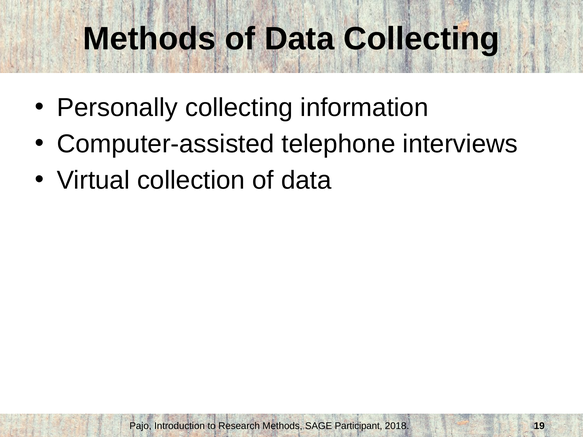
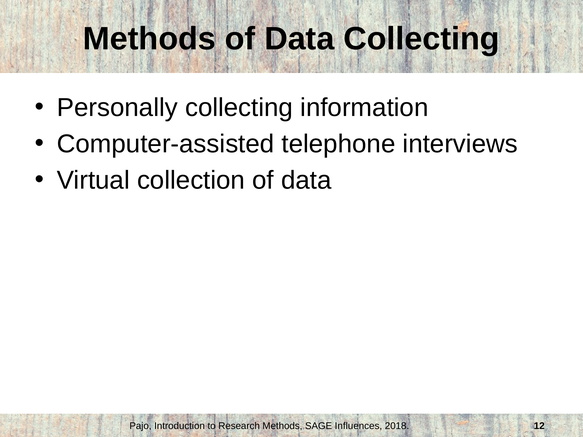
Participant: Participant -> Influences (358, 426)
19: 19 -> 12 (539, 426)
